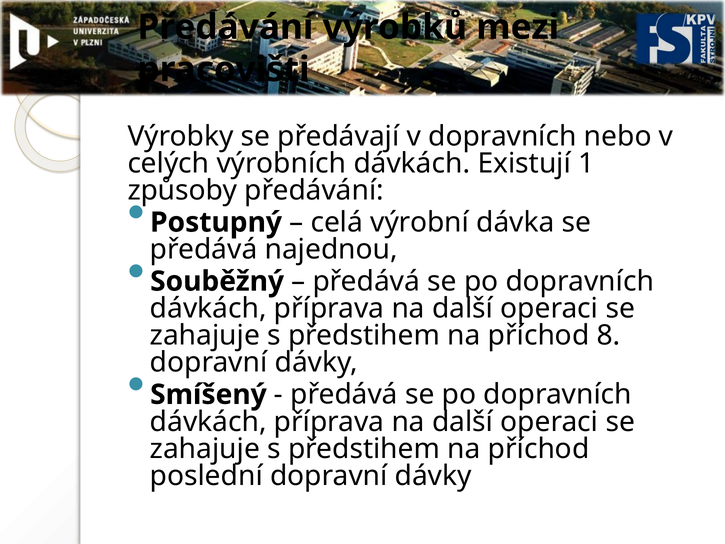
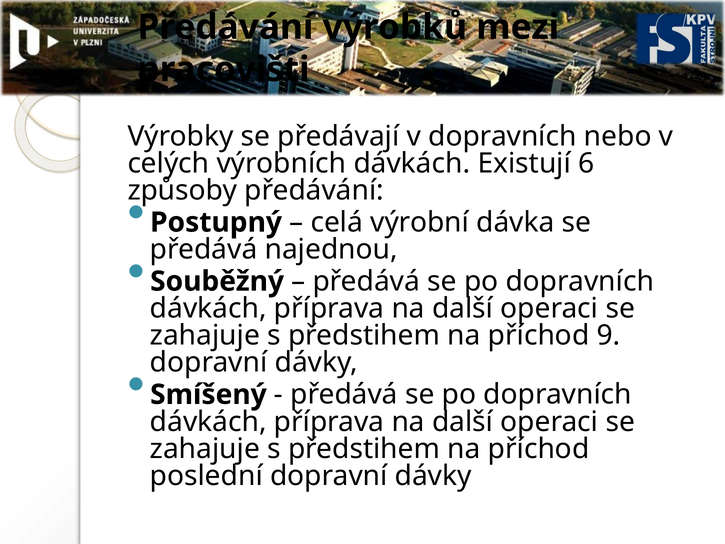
1: 1 -> 6 (586, 163)
8: 8 -> 9 (608, 335)
